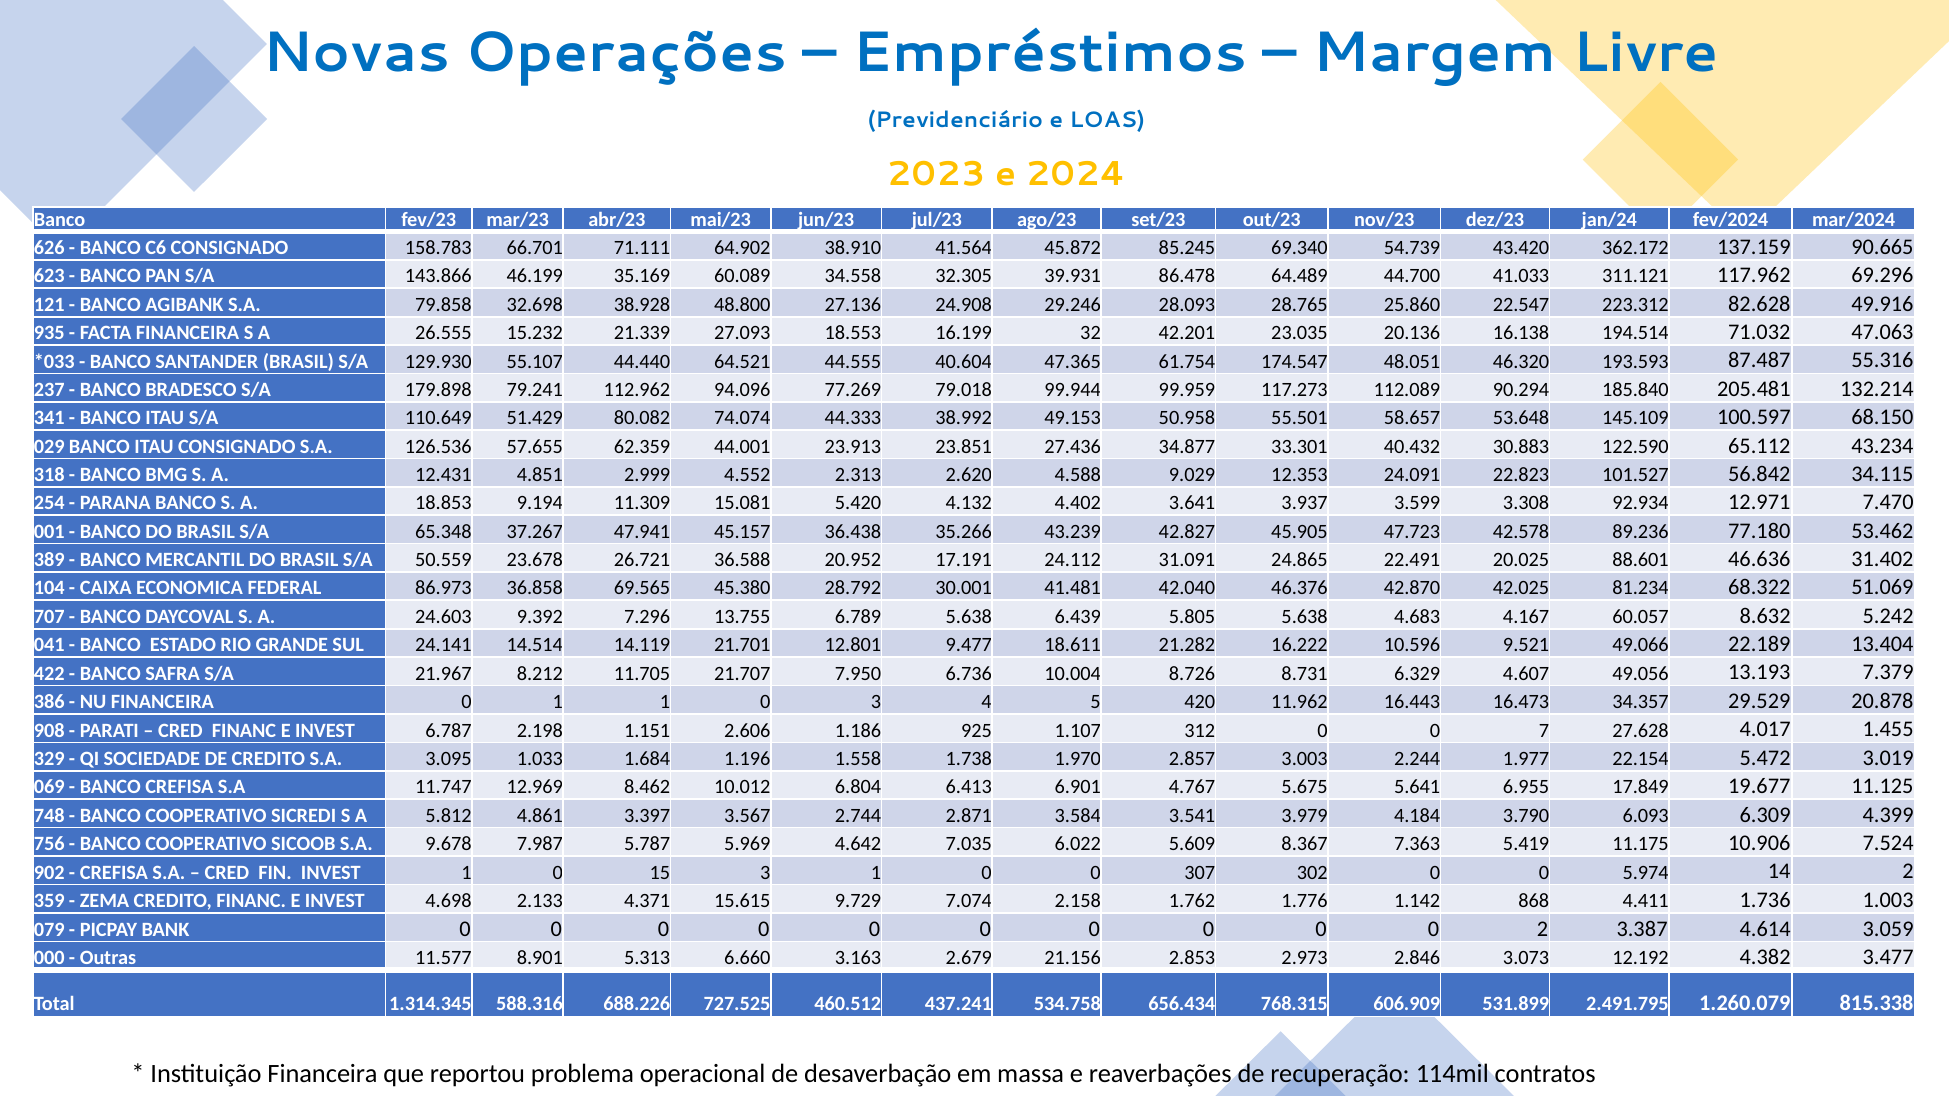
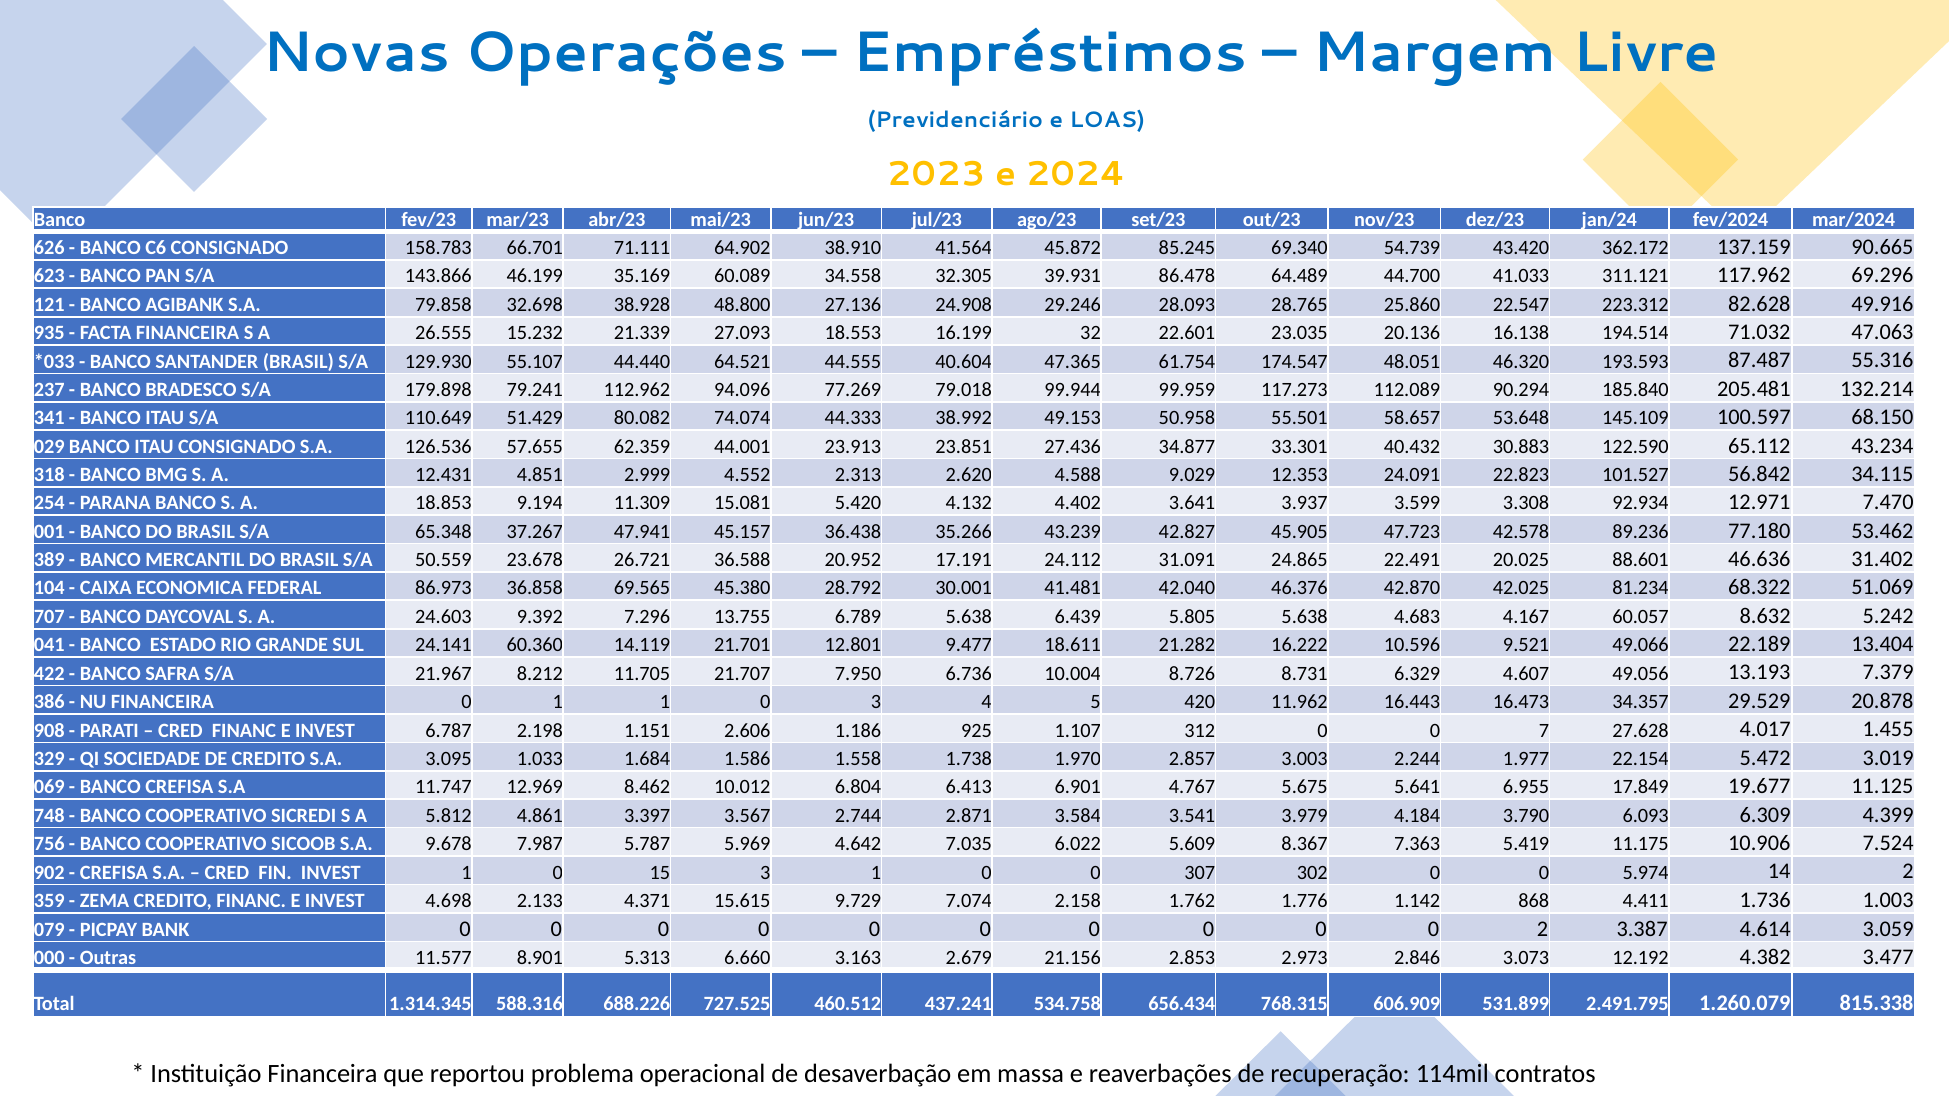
42.201: 42.201 -> 22.601 (1187, 333)
14.514: 14.514 -> 60.360 (535, 645)
1.196: 1.196 -> 1.586 (747, 759)
